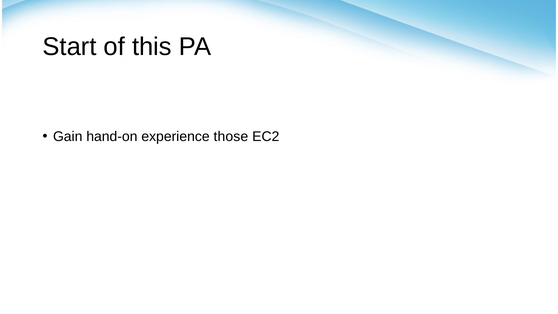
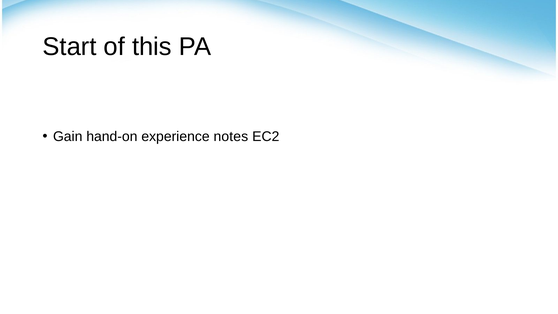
those: those -> notes (231, 137)
